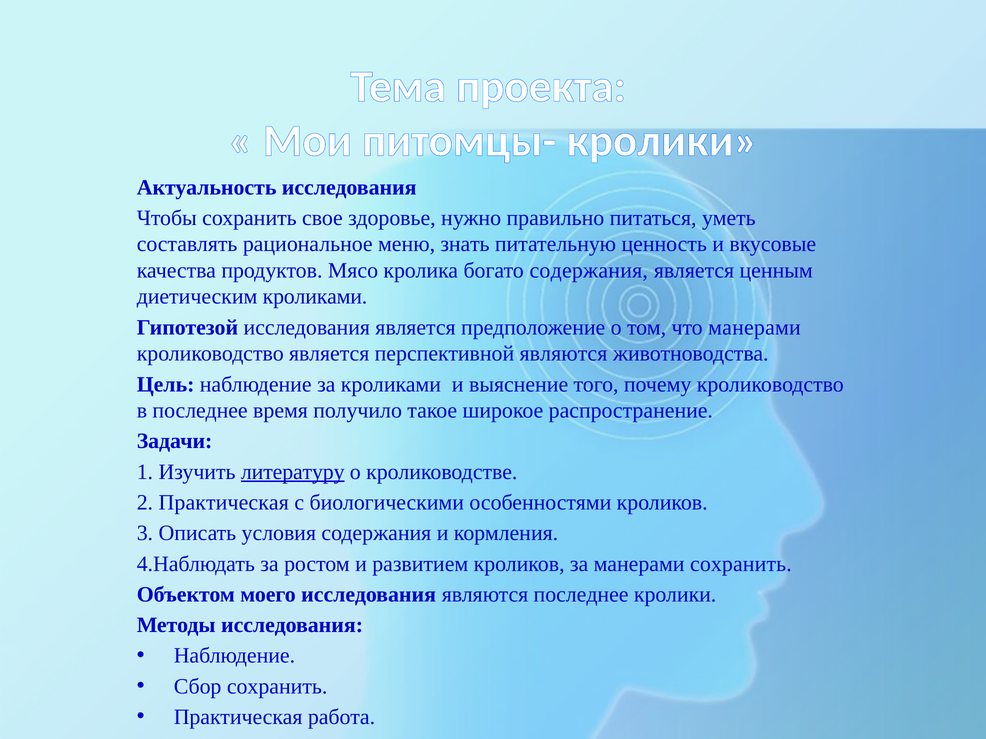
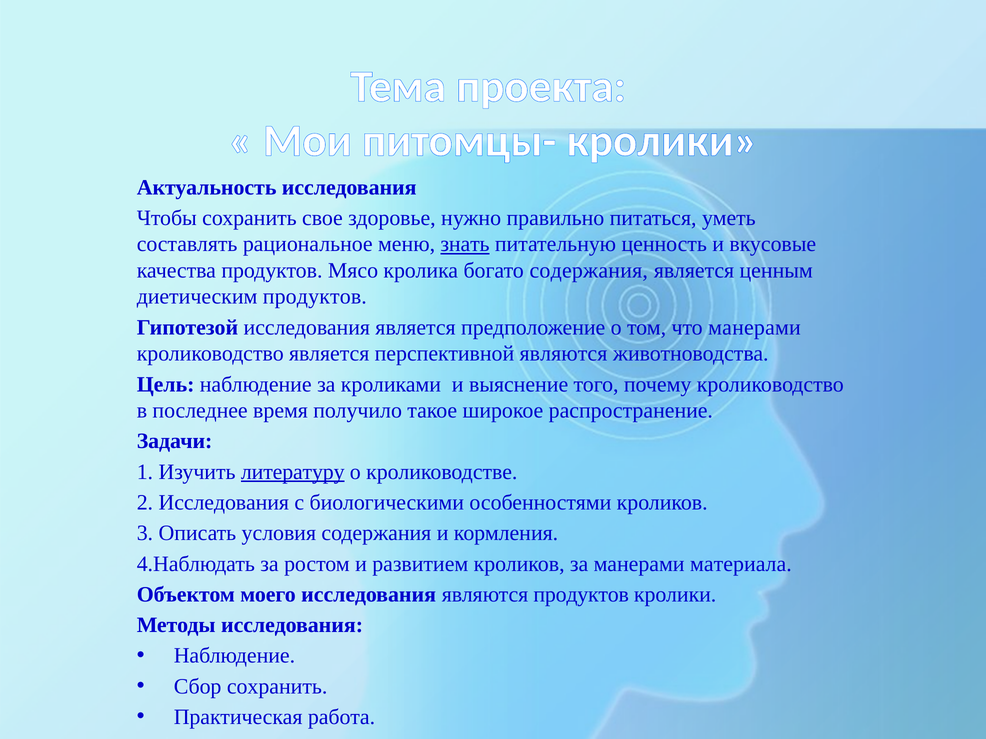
знать underline: none -> present (465, 244)
диетическим кроликами: кроликами -> продуктов (315, 297)
2 Практическая: Практическая -> Исследования (224, 503)
манерами сохранить: сохранить -> материала (741, 564)
являются последнее: последнее -> продуктов (581, 595)
